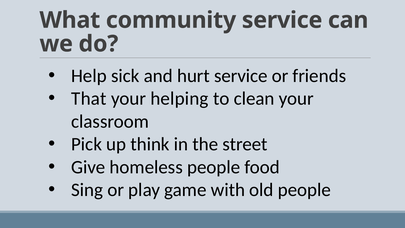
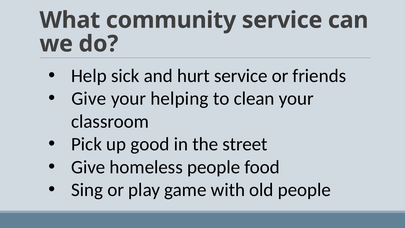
That: That -> Give (89, 99)
think: think -> good (150, 144)
